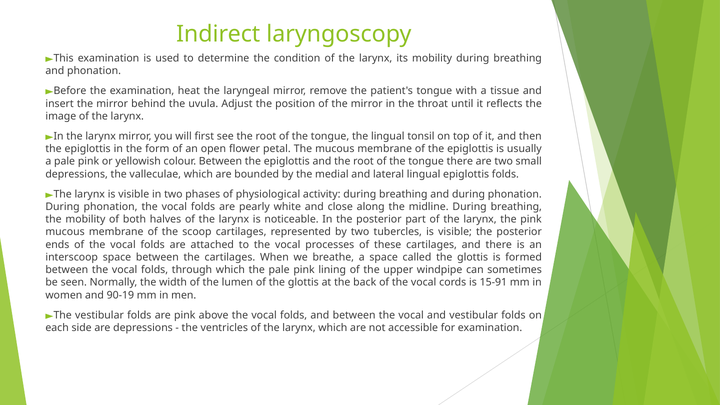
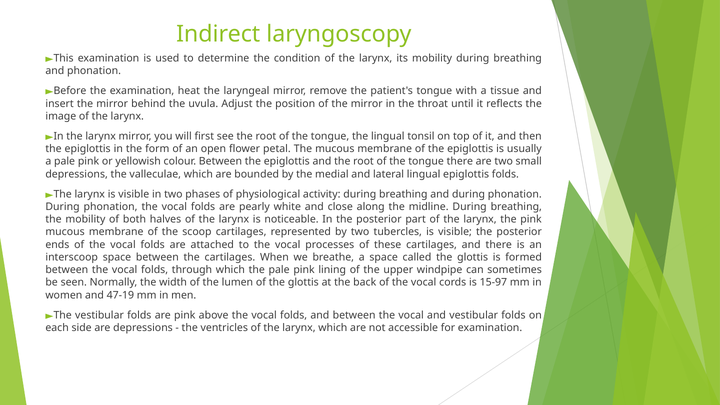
15-91: 15-91 -> 15-97 (493, 282)
90-19: 90-19 -> 47-19 (120, 295)
